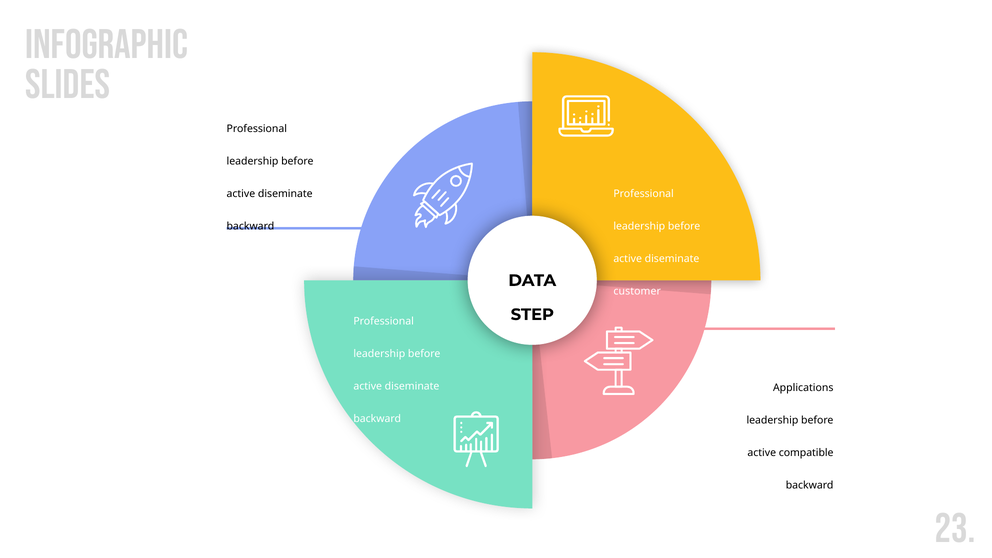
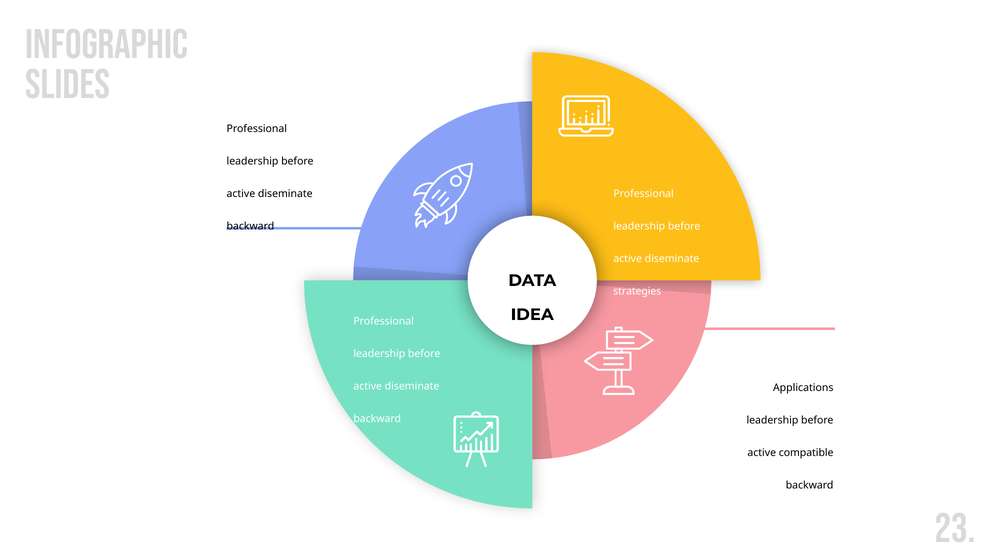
customer: customer -> strategies (637, 292)
STEP: STEP -> IDEA (532, 315)
